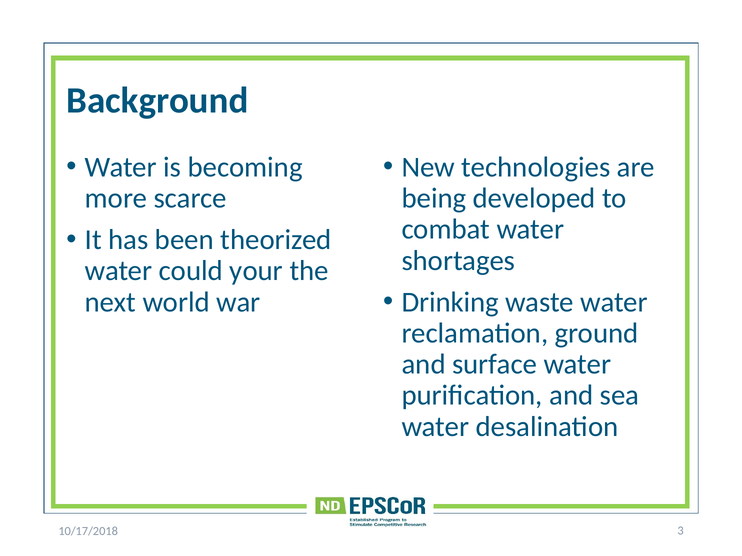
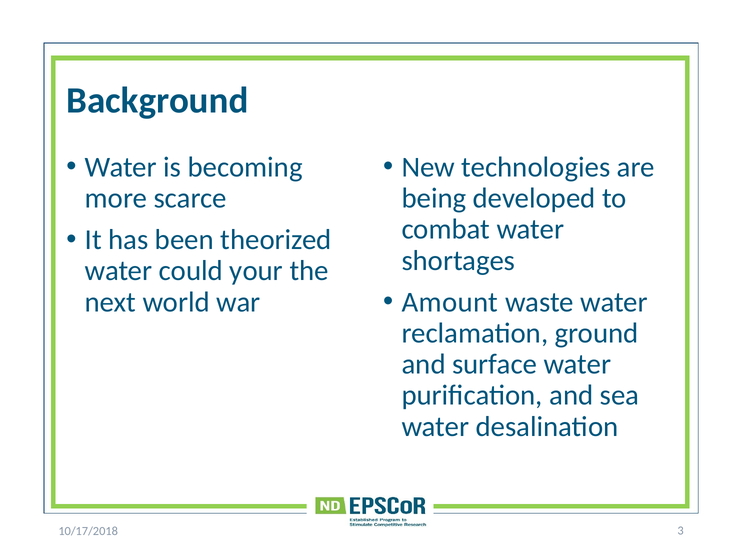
Drinking: Drinking -> Amount (450, 302)
